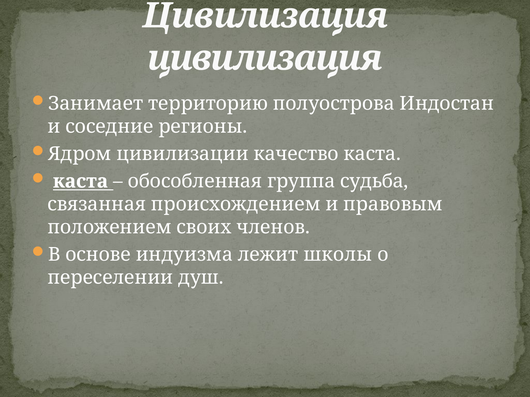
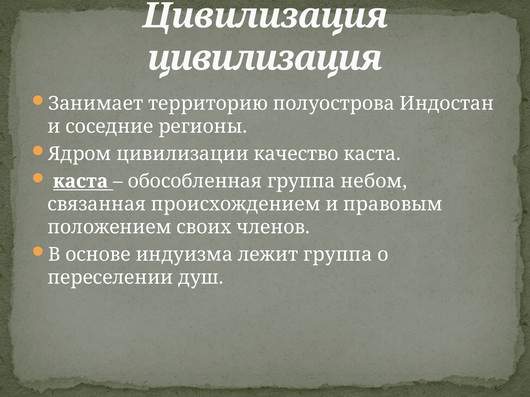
судьба: судьба -> небом (374, 182)
лежит школы: школы -> группа (338, 255)
